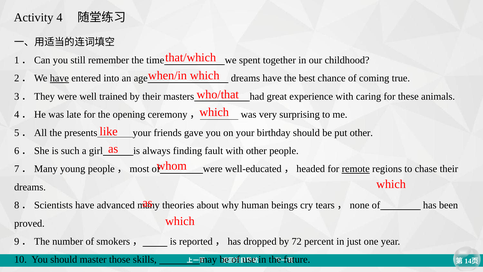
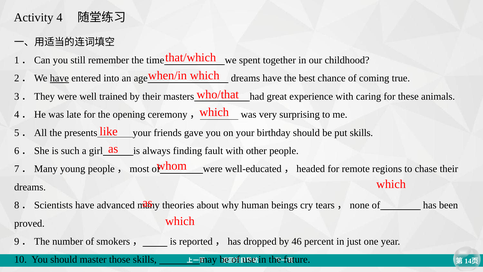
put other: other -> skills (361, 133)
remote underline: present -> none (356, 169)
72: 72 -> 46 (297, 241)
